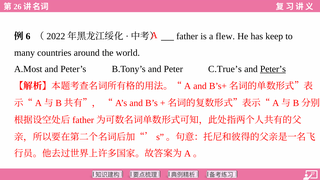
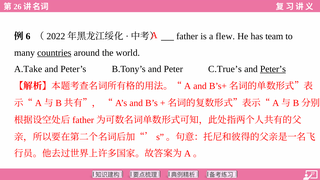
keep: keep -> team (274, 36)
countries underline: none -> present (54, 53)
A.Most: A.Most -> A.Take (28, 69)
